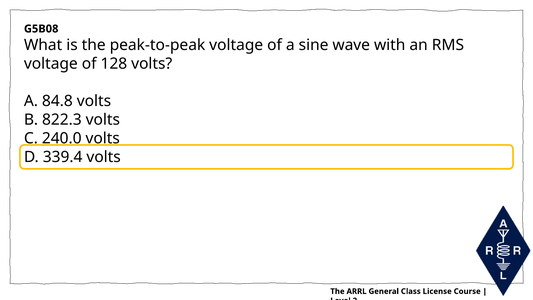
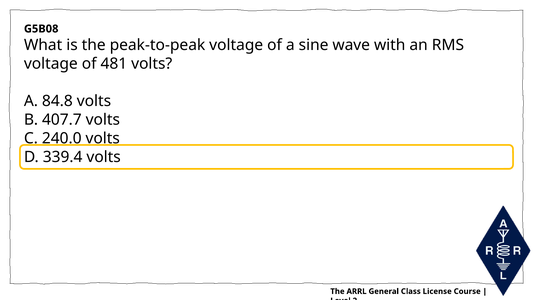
128: 128 -> 481 (114, 64)
822.3: 822.3 -> 407.7 (62, 120)
